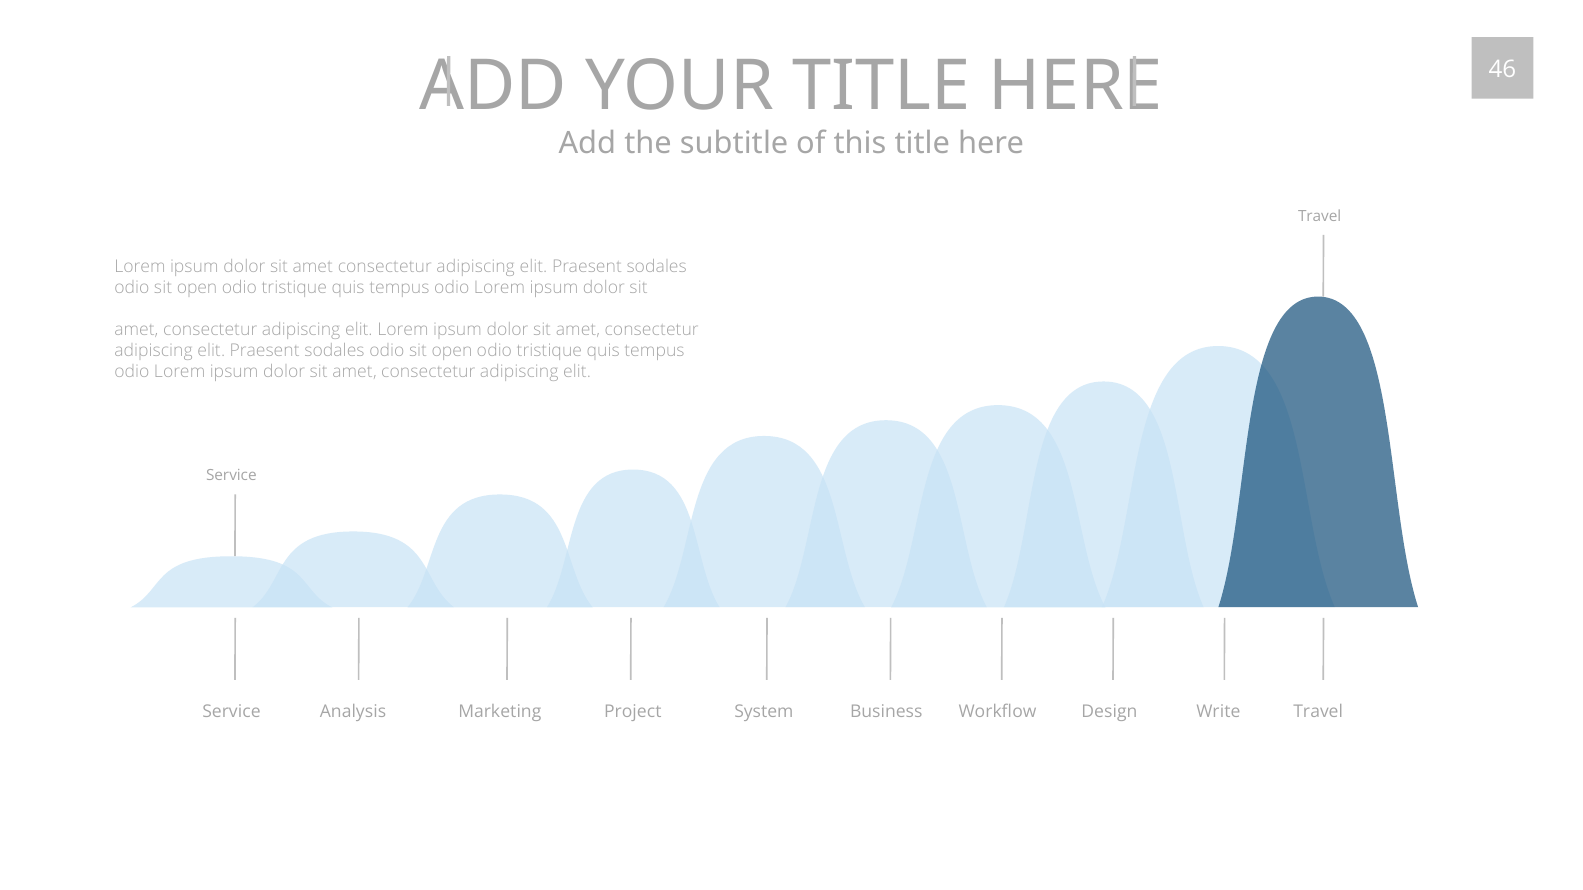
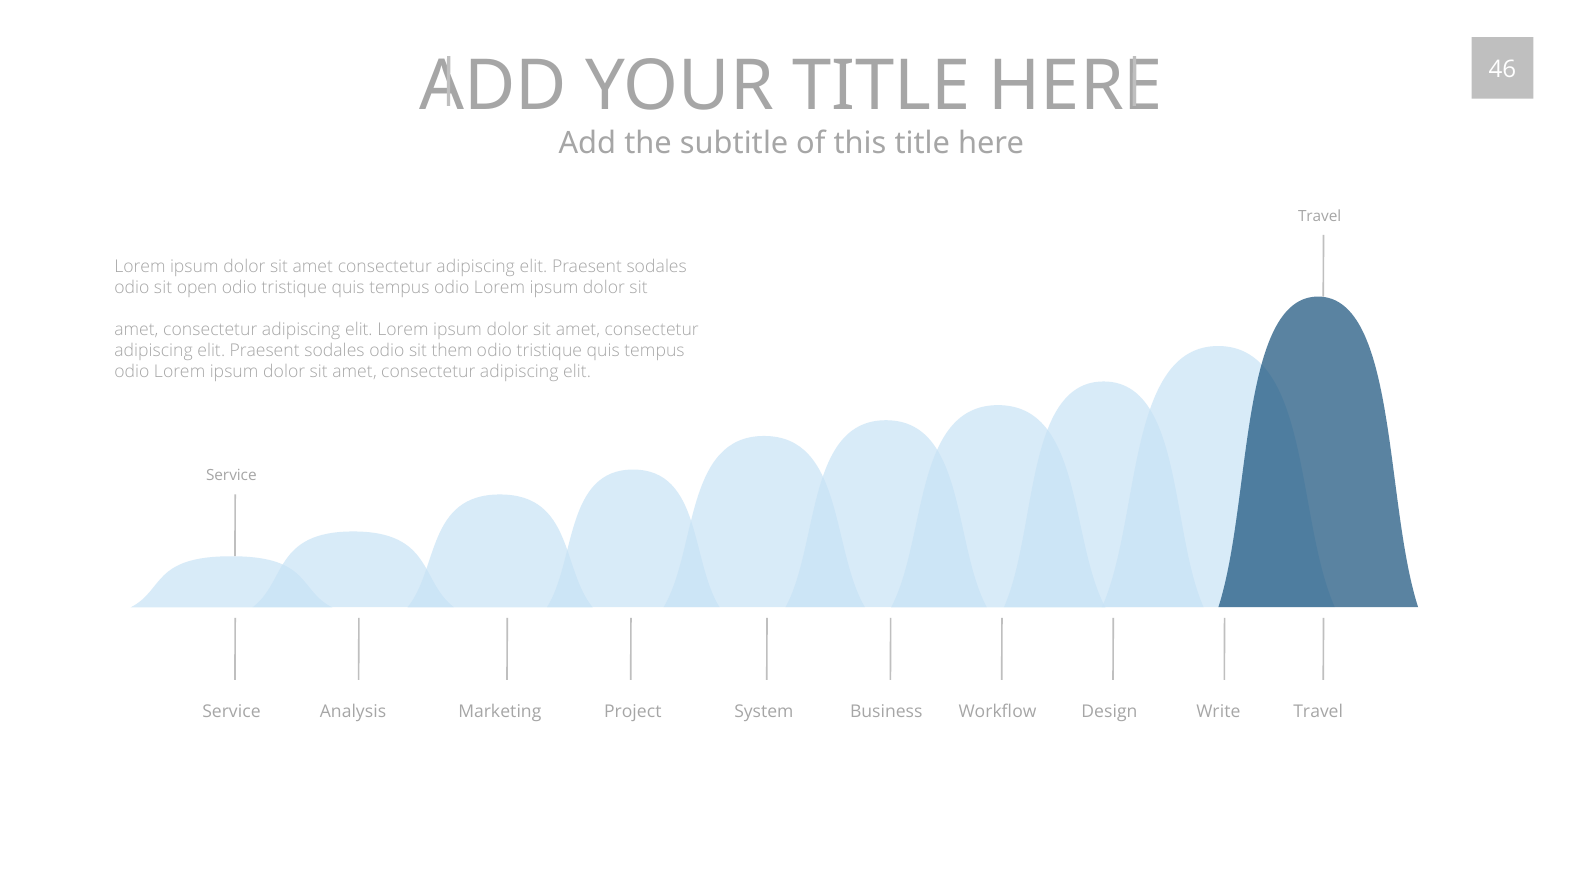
open: open -> them (452, 351)
